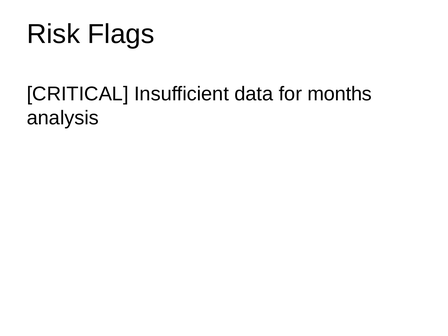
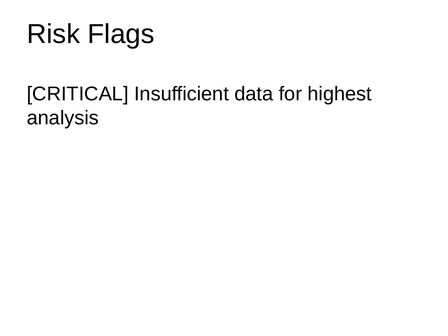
months: months -> highest (340, 94)
